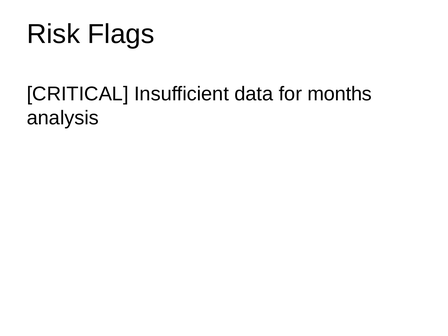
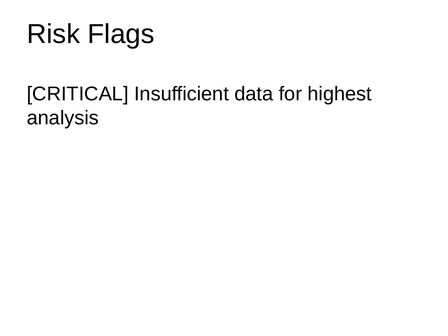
months: months -> highest (340, 94)
